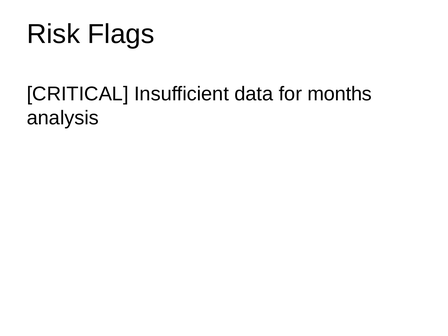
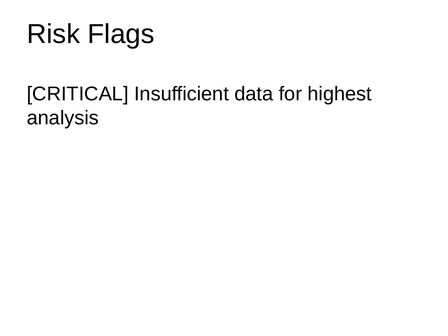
months: months -> highest (340, 94)
